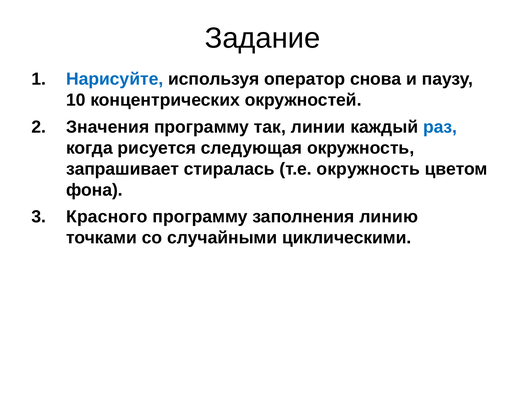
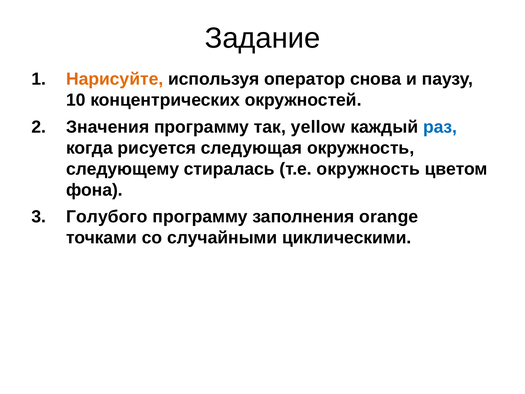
Нарисуйте colour: blue -> orange (115, 79)
линии: линии -> yellow (318, 127)
запрашивает: запрашивает -> следующему (123, 169)
Красного: Красного -> Голубого (107, 217)
линию: линию -> orange (389, 217)
